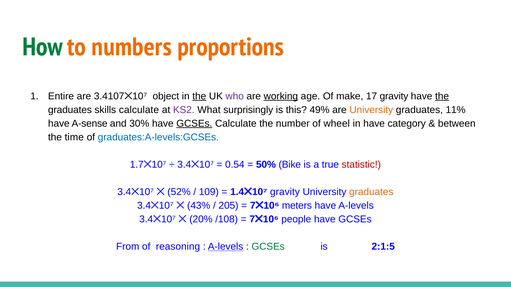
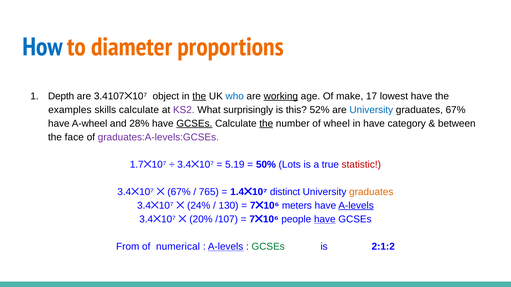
How colour: green -> blue (43, 47)
numbers: numbers -> diameter (132, 47)
Entire: Entire -> Depth (61, 96)
who colour: purple -> blue (235, 96)
17 gravity: gravity -> lowest (394, 96)
the underline: present -> none (442, 96)
graduates: graduates -> examples (70, 110)
49%: 49% -> 52% (320, 110)
University colour: orange -> blue (371, 110)
graduates 11%: 11% -> 67% (456, 110)
A-sense: A-sense -> A-wheel (90, 124)
30%: 30% -> 28% (139, 124)
the underline: none -> present (266, 124)
time: time -> face (74, 137)
graduates:A-levels:GCSEs colour: blue -> purple (158, 137)
0.54: 0.54 -> 5.19 (235, 165)
Bike: Bike -> Lots (290, 165)
52%: 52% -> 67% (179, 192)
109: 109 -> 765 (209, 192)
gravity: gravity -> distinct (285, 192)
43%: 43% -> 24% (199, 206)
205: 205 -> 130 (229, 206)
A-levels underline: none -> present (356, 206)
/108: /108 -> /107 (227, 220)
have underline: none -> present (325, 220)
reasoning: reasoning -> numerical (178, 247)
2:1:5: 2:1:5 -> 2:1:2 (383, 247)
